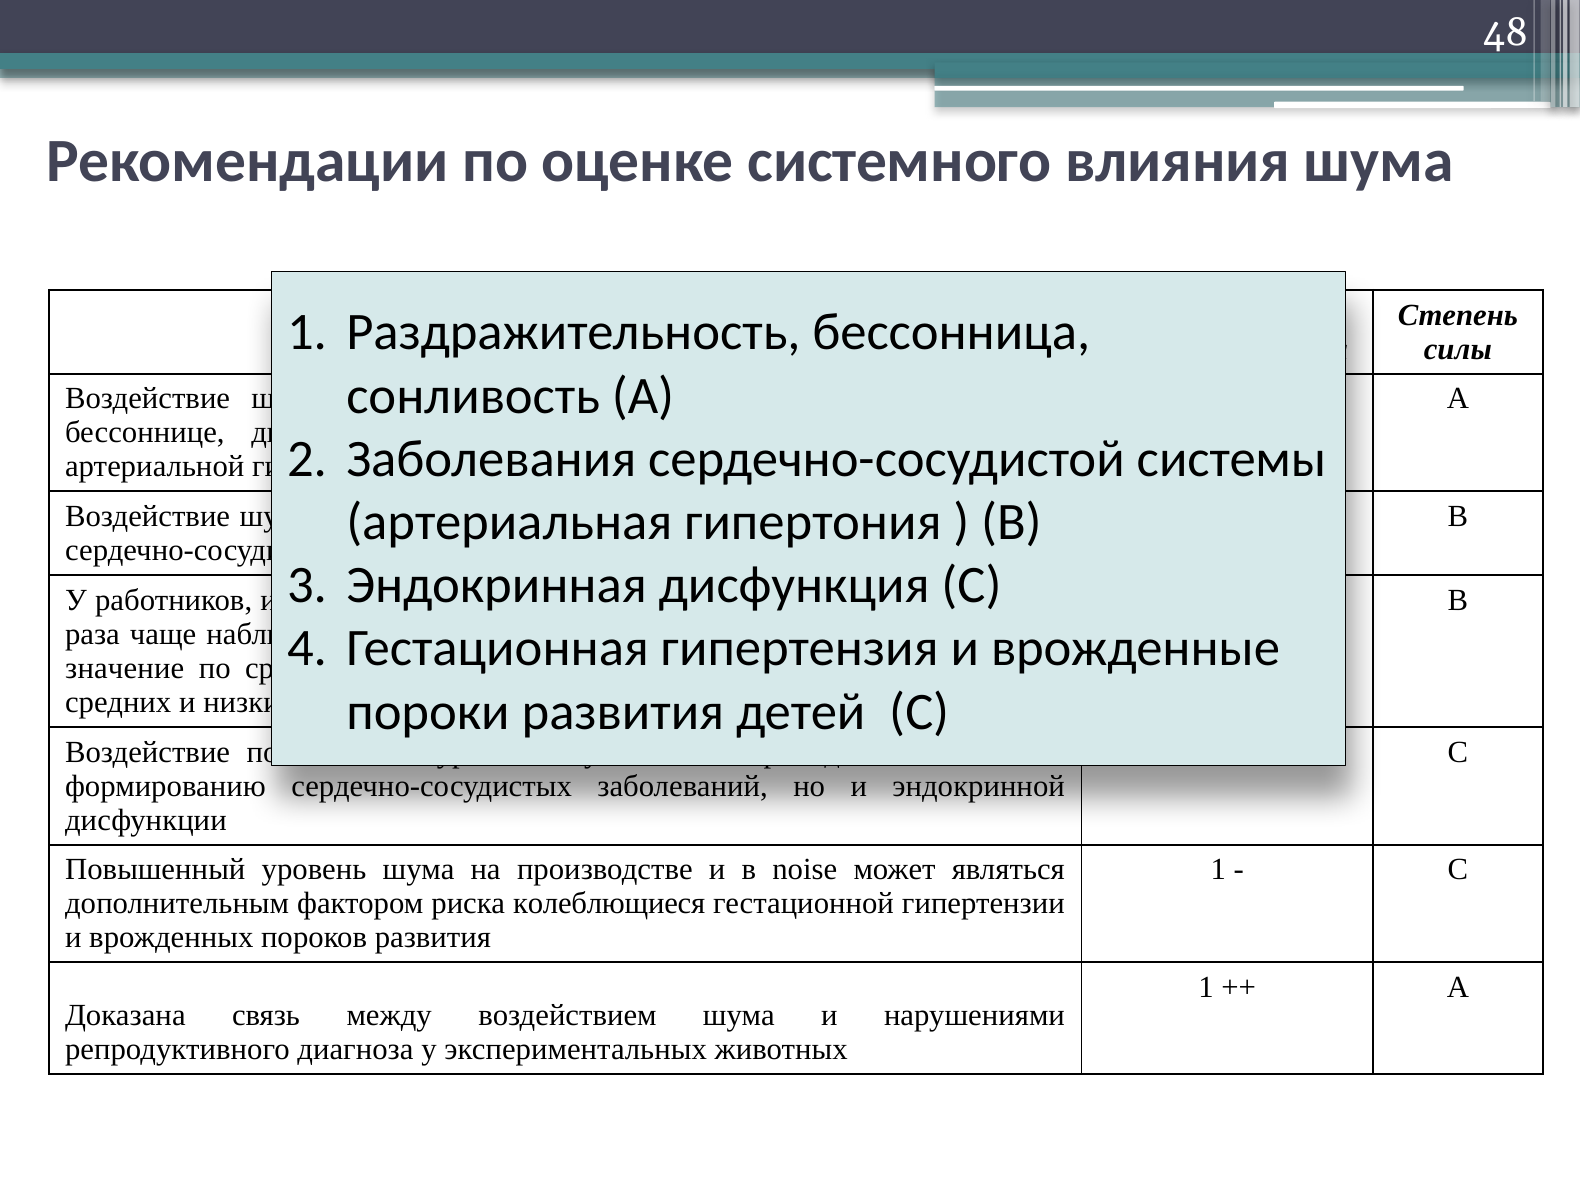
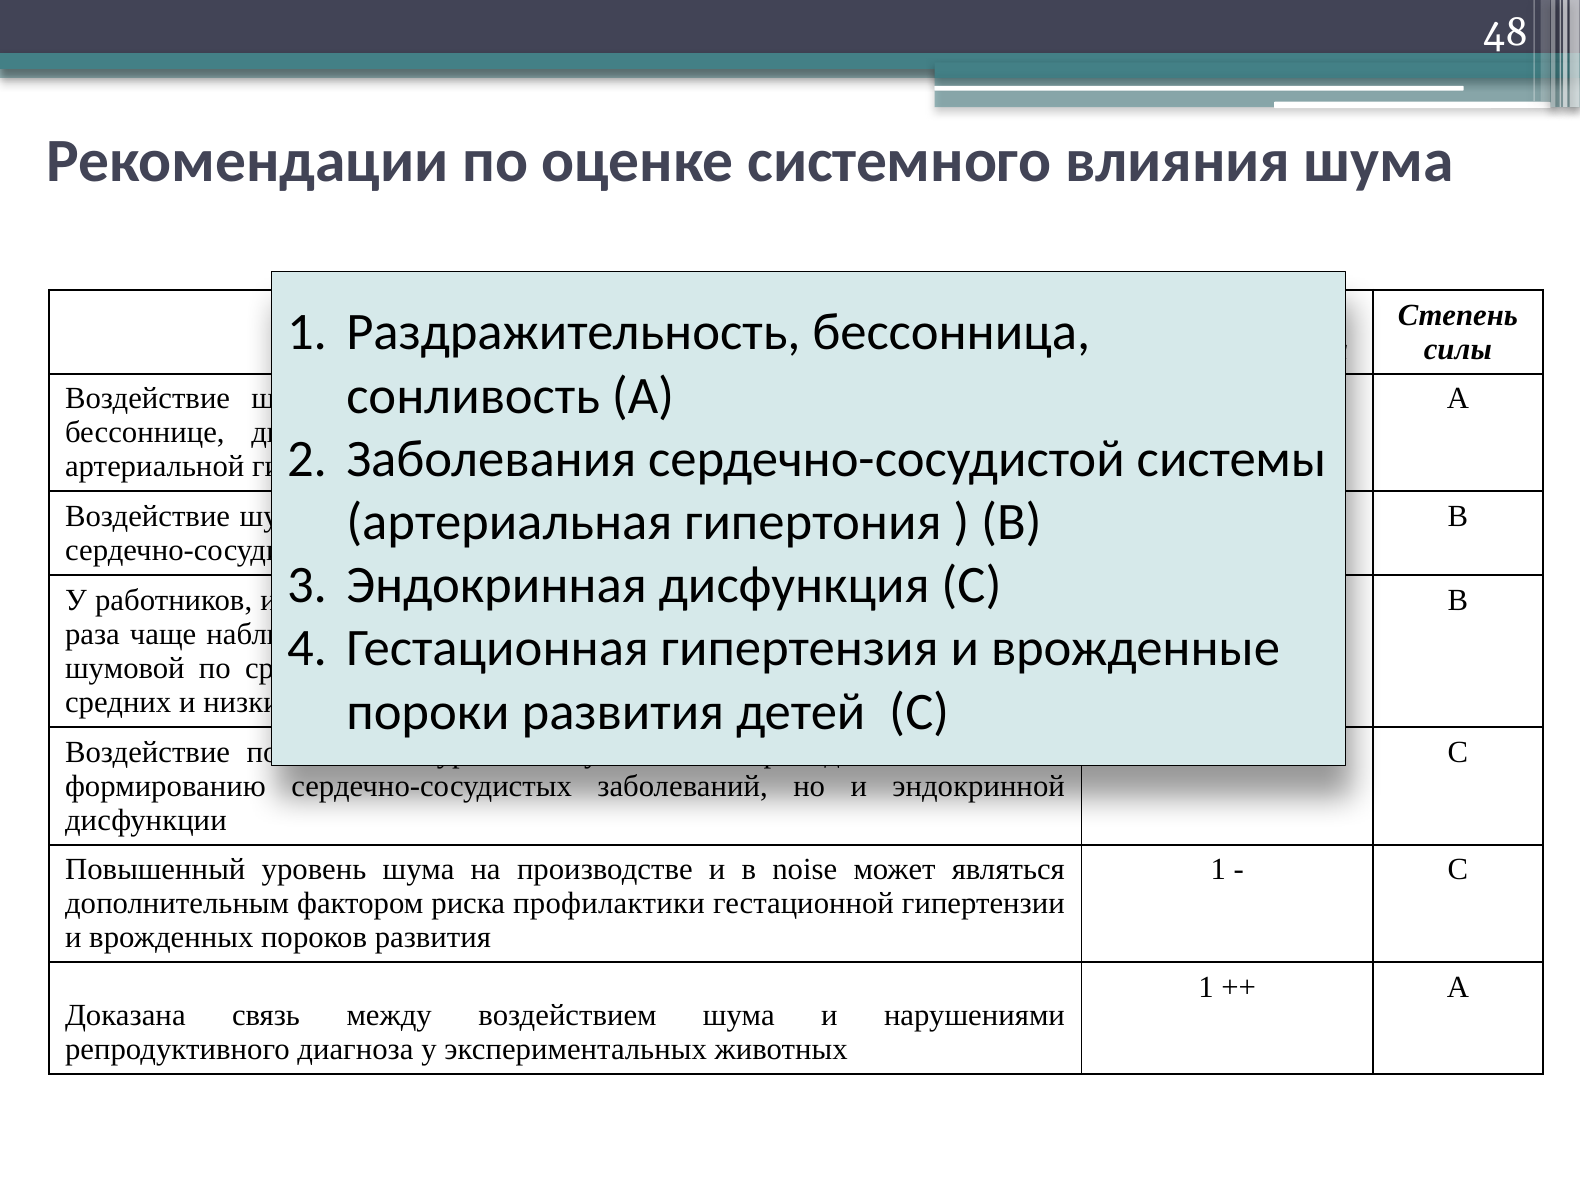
значение: значение -> шумовой (125, 668)
колеблющиеся: колеблющиеся -> профилактики (609, 904)
